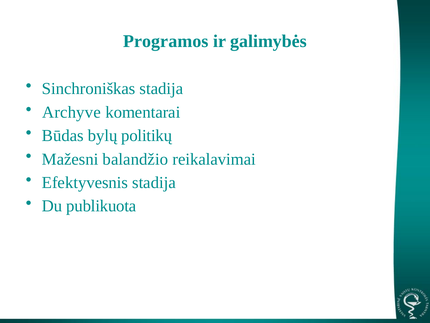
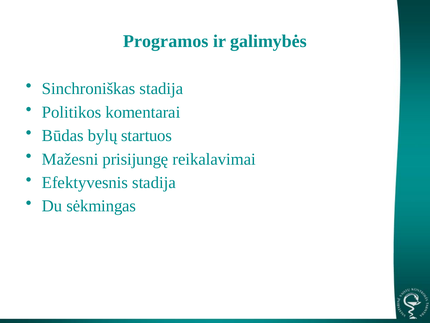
Archyve: Archyve -> Politikos (72, 112)
politikų: politikų -> startuos (147, 135)
balandžio: balandžio -> prisijungę (135, 159)
publikuota: publikuota -> sėkmingas (101, 206)
